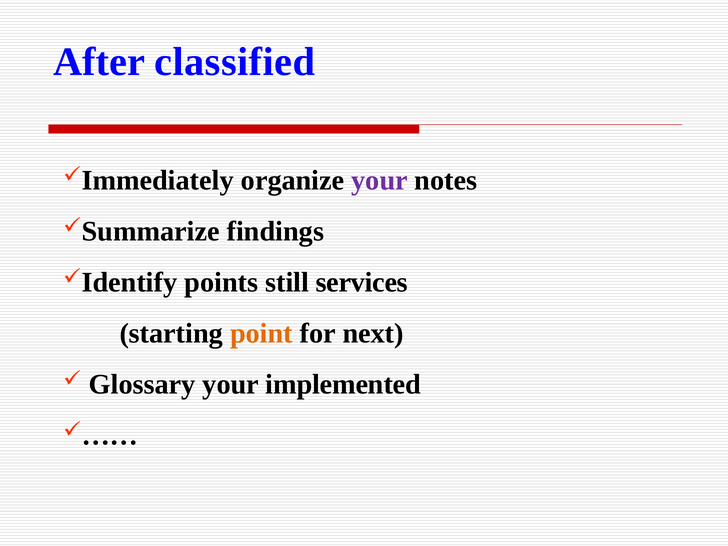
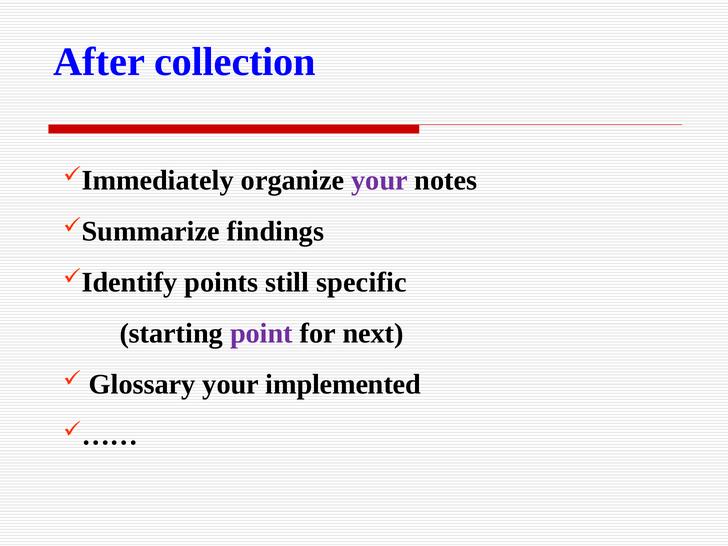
classified: classified -> collection (235, 62)
services: services -> specific (362, 282)
point colour: orange -> purple (261, 333)
